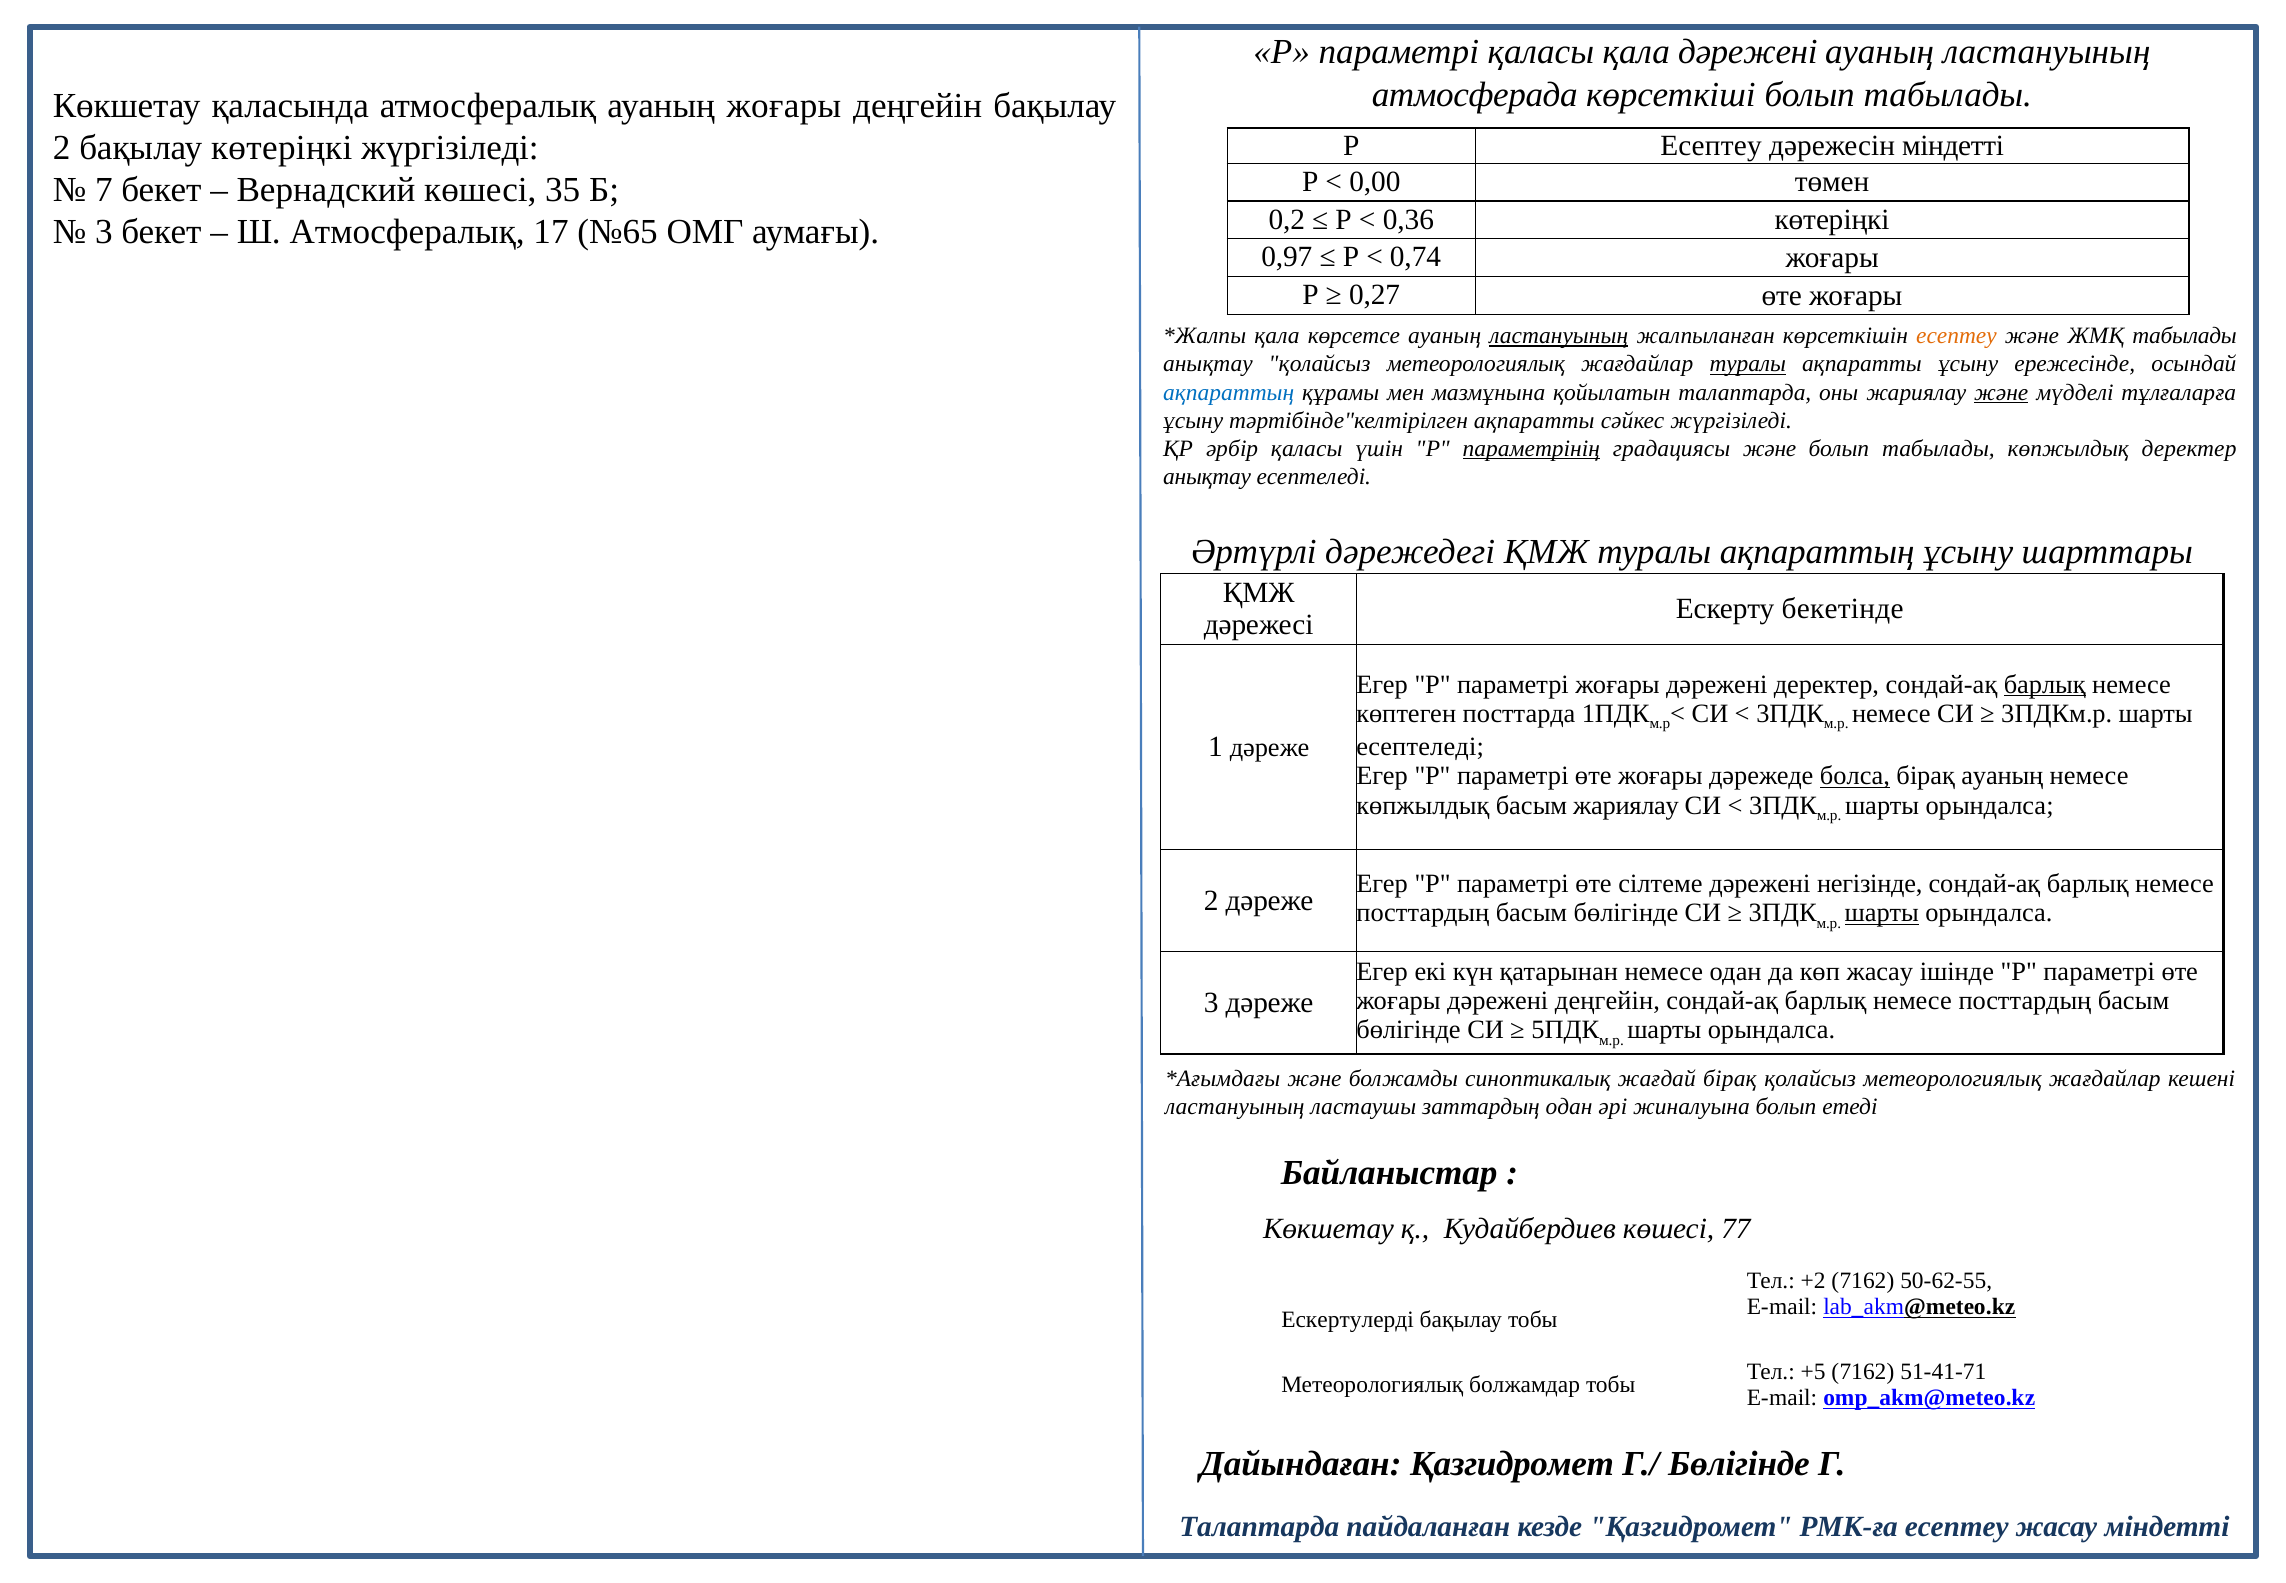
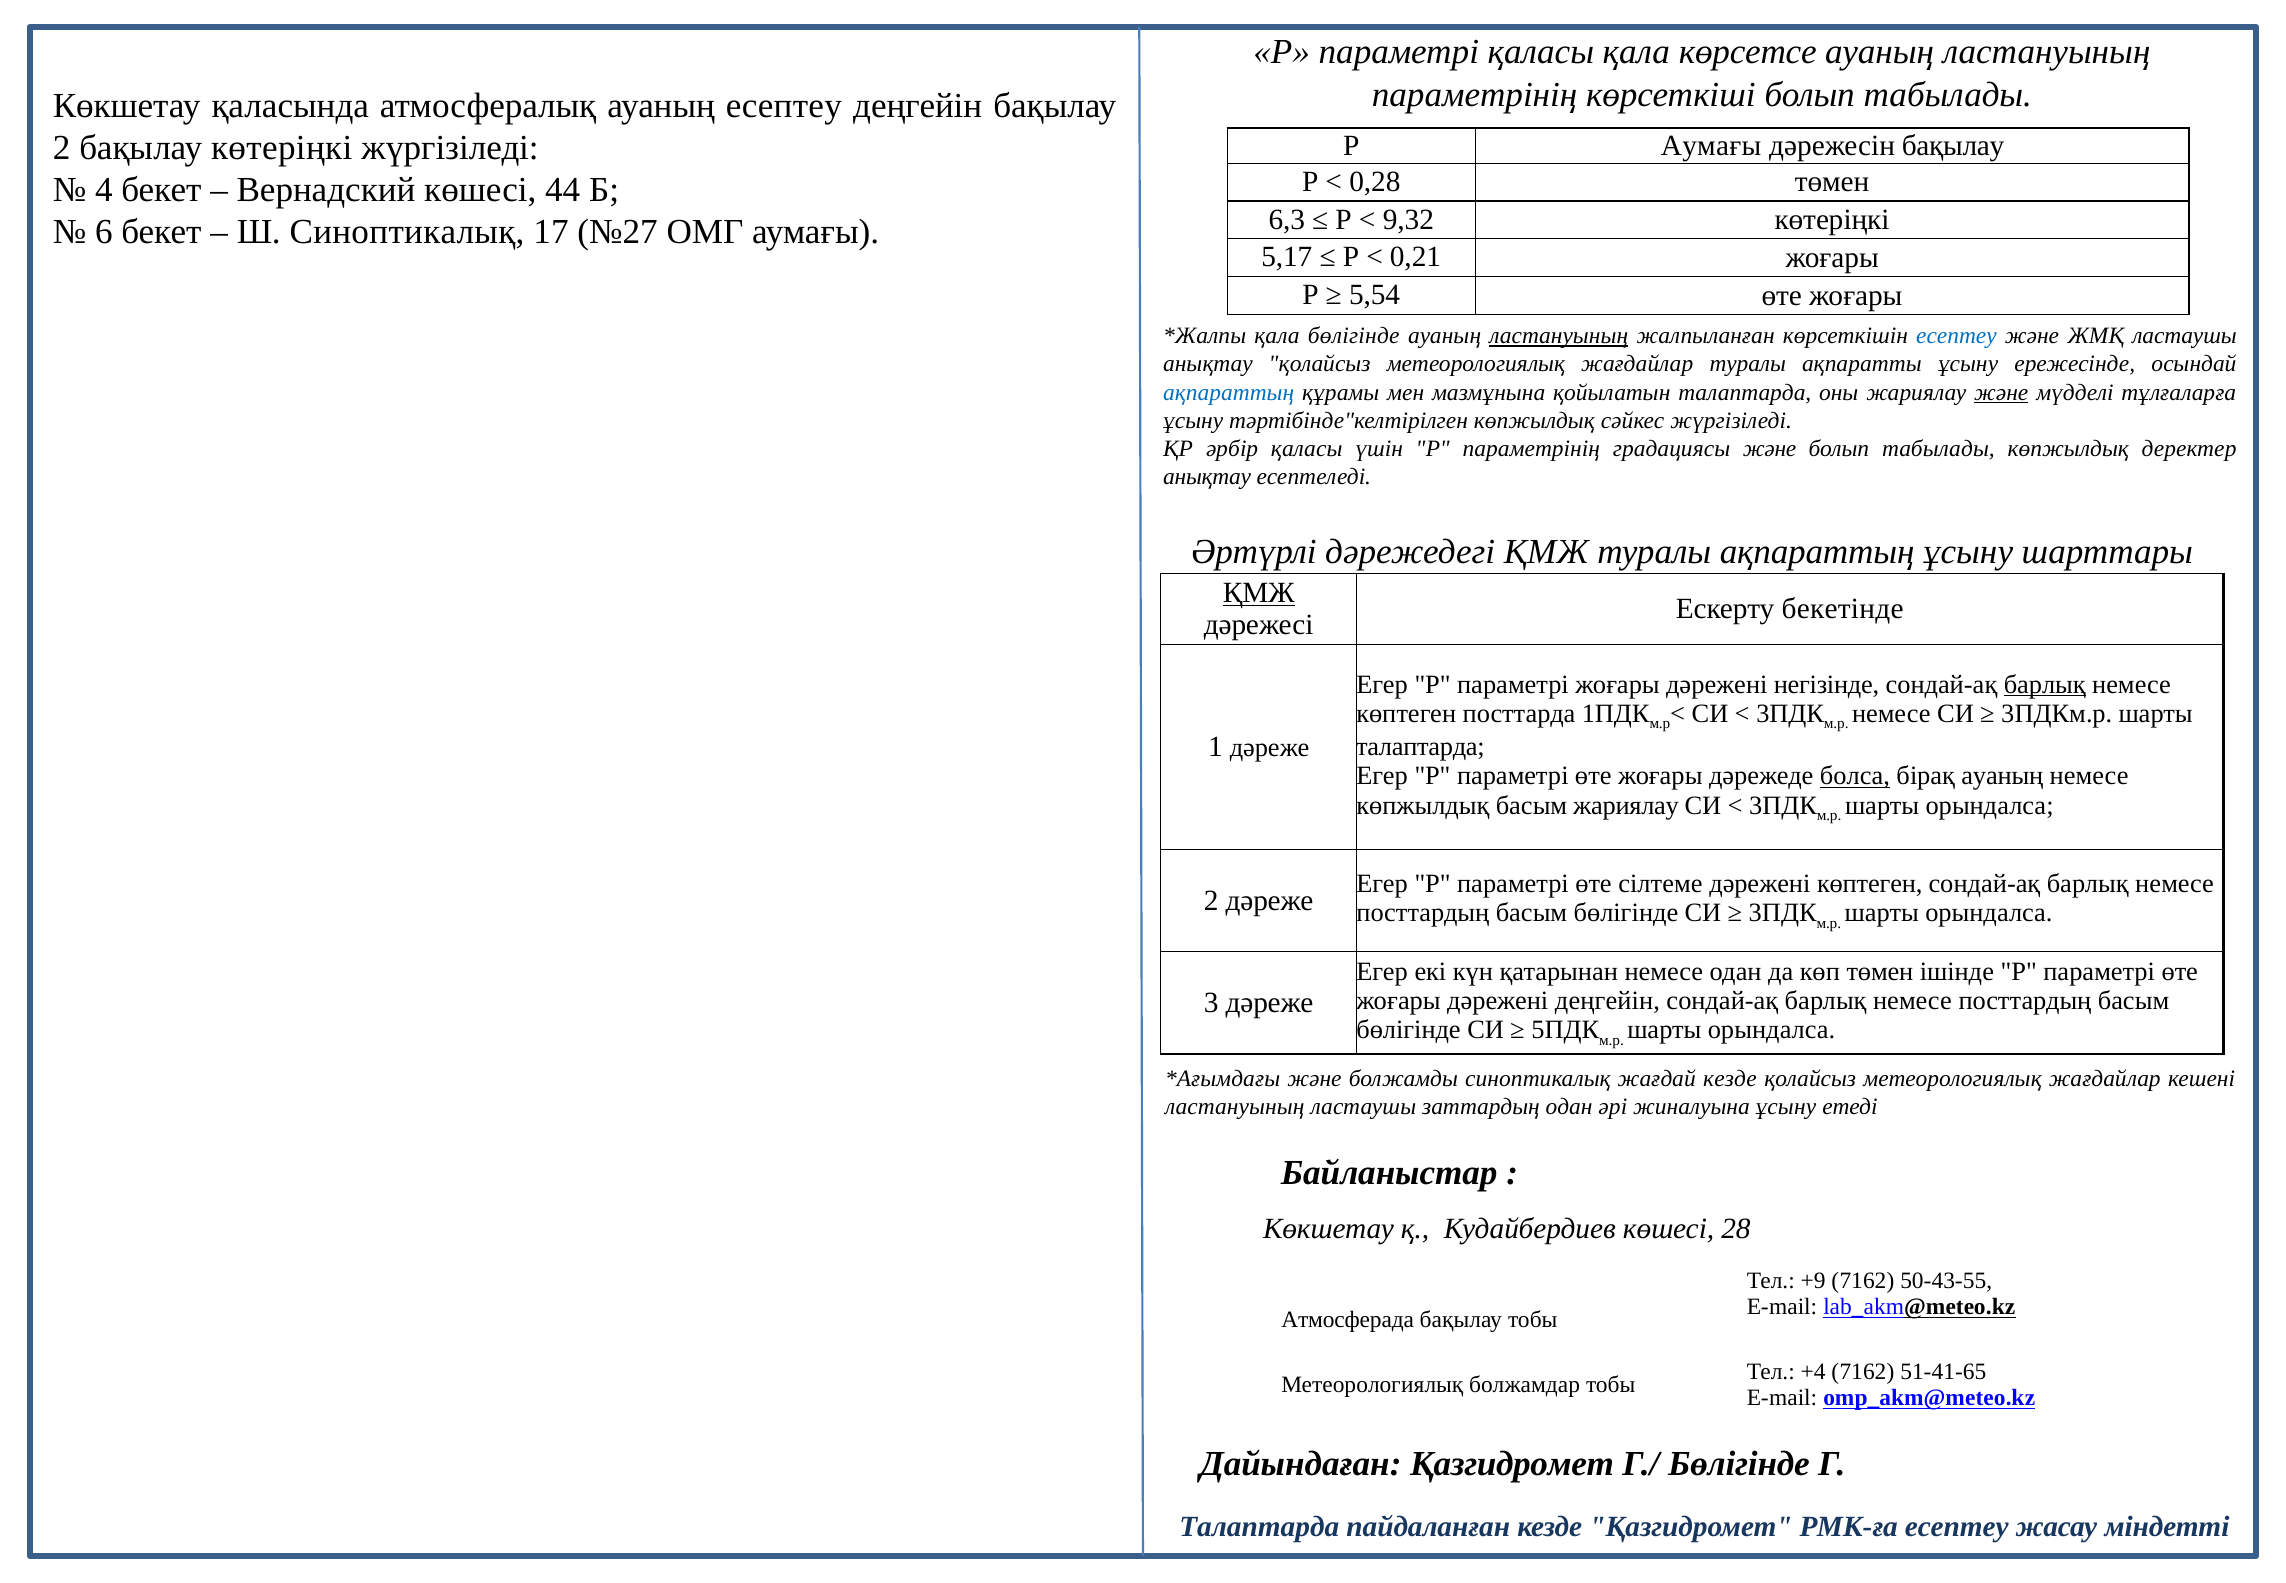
қала дәрежені: дәрежені -> көрсетсе (1748, 52)
атмосферада: атмосферада -> параметрінің (1475, 95)
ауаның жоғары: жоғары -> есептеу (784, 106)
Р Есептеу: Есептеу -> Аумағы (1711, 146)
дәрежесін міндетті: міндетті -> бақылау (1953, 146)
0,00: 0,00 -> 0,28 (1375, 182)
7: 7 -> 4 (104, 190)
35: 35 -> 44 (563, 190)
0,2: 0,2 -> 6,3 (1287, 220)
0,36: 0,36 -> 9,32 (1408, 220)
3: 3 -> 6 (104, 232)
Ш Атмосфералық: Атмосфералық -> Синоптикалық (407, 232)
№65: №65 -> №27 (618, 232)
0,97: 0,97 -> 5,17 (1287, 257)
0,74: 0,74 -> 0,21 (1415, 257)
0,27: 0,27 -> 5,54 (1375, 295)
қала көрсетсе: көрсетсе -> бөлігінде (1354, 336)
есептеу colour: orange -> blue (1956, 336)
ЖМҚ табылады: табылады -> ластаушы (2185, 336)
туралы underline: present -> none (1748, 364)
тәртібінде"келтірілген ақпаратты: ақпаратты -> көпжылдық (1534, 420)
параметрінің underline: present -> none (1531, 448)
ҚМЖ underline: none -> present (1259, 593)
дәрежені деректер: деректер -> негізінде (1826, 684)
есептеледі: есептеледі -> талаптарда (1420, 747)
дәрежені негізінде: негізінде -> көптеген (1870, 884)
шарты underline: present -> none (1882, 913)
көп жасау: жасау -> төмен (1880, 971)
жағдай бірақ: бірақ -> кезде (1730, 1079)
жиналуына болып: болып -> ұсыну (1786, 1107)
77: 77 -> 28 (1736, 1228)
+2: +2 -> +9 (1813, 1280)
50-62-55: 50-62-55 -> 50-43-55 (1946, 1280)
Ескертулерді: Ескертулерді -> Атмосферада (1348, 1319)
+5: +5 -> +4 (1813, 1372)
51-41-71: 51-41-71 -> 51-41-65 (1943, 1372)
